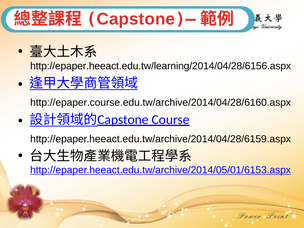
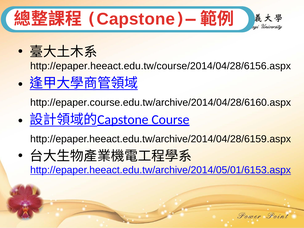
http://epaper.heeact.edu.tw/learning/2014/04/28/6156.aspx: http://epaper.heeact.edu.tw/learning/2014/04/28/6156.aspx -> http://epaper.heeact.edu.tw/course/2014/04/28/6156.aspx (161, 66)
